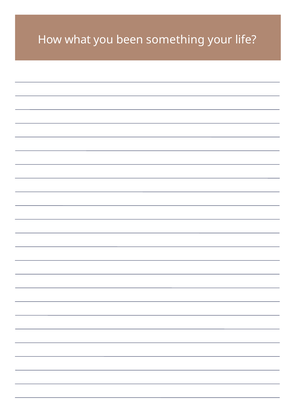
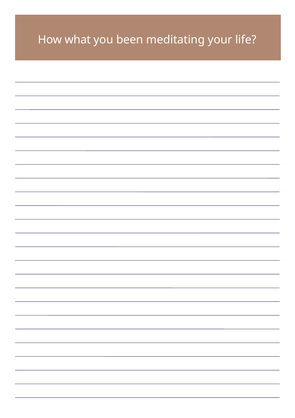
something: something -> meditating (175, 40)
